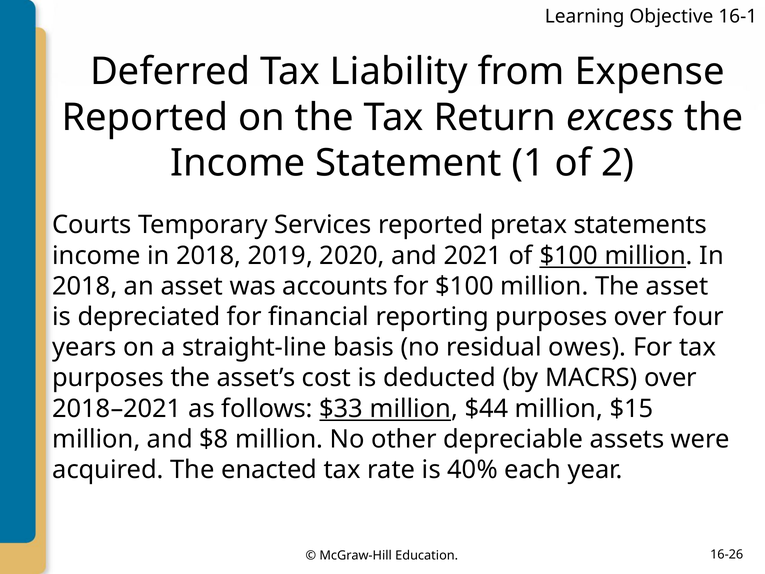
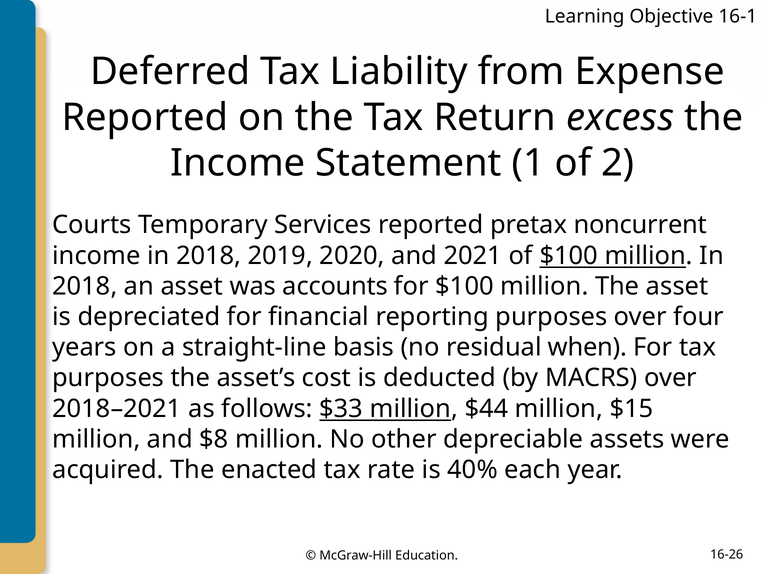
statements: statements -> noncurrent (640, 225)
owes: owes -> when (588, 347)
